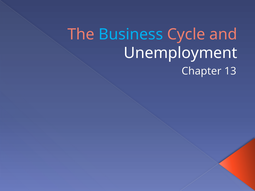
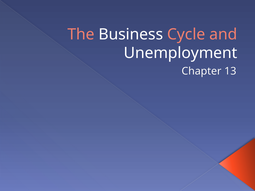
Business colour: light blue -> white (131, 34)
